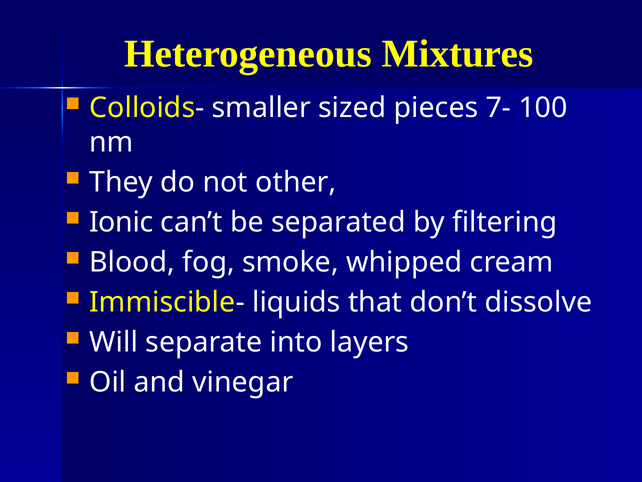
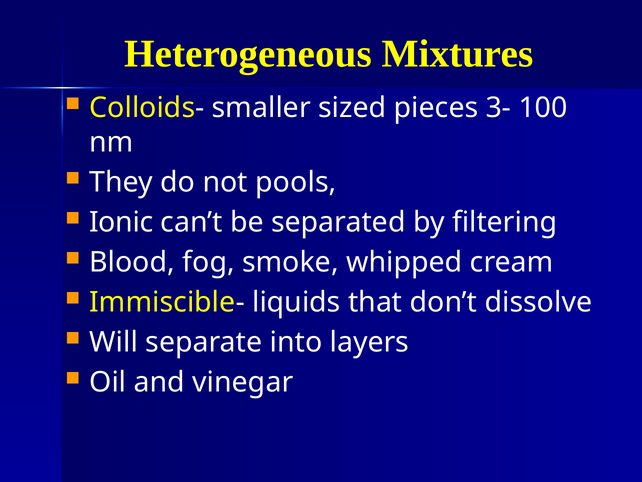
7-: 7- -> 3- (498, 108)
other: other -> pools (296, 182)
